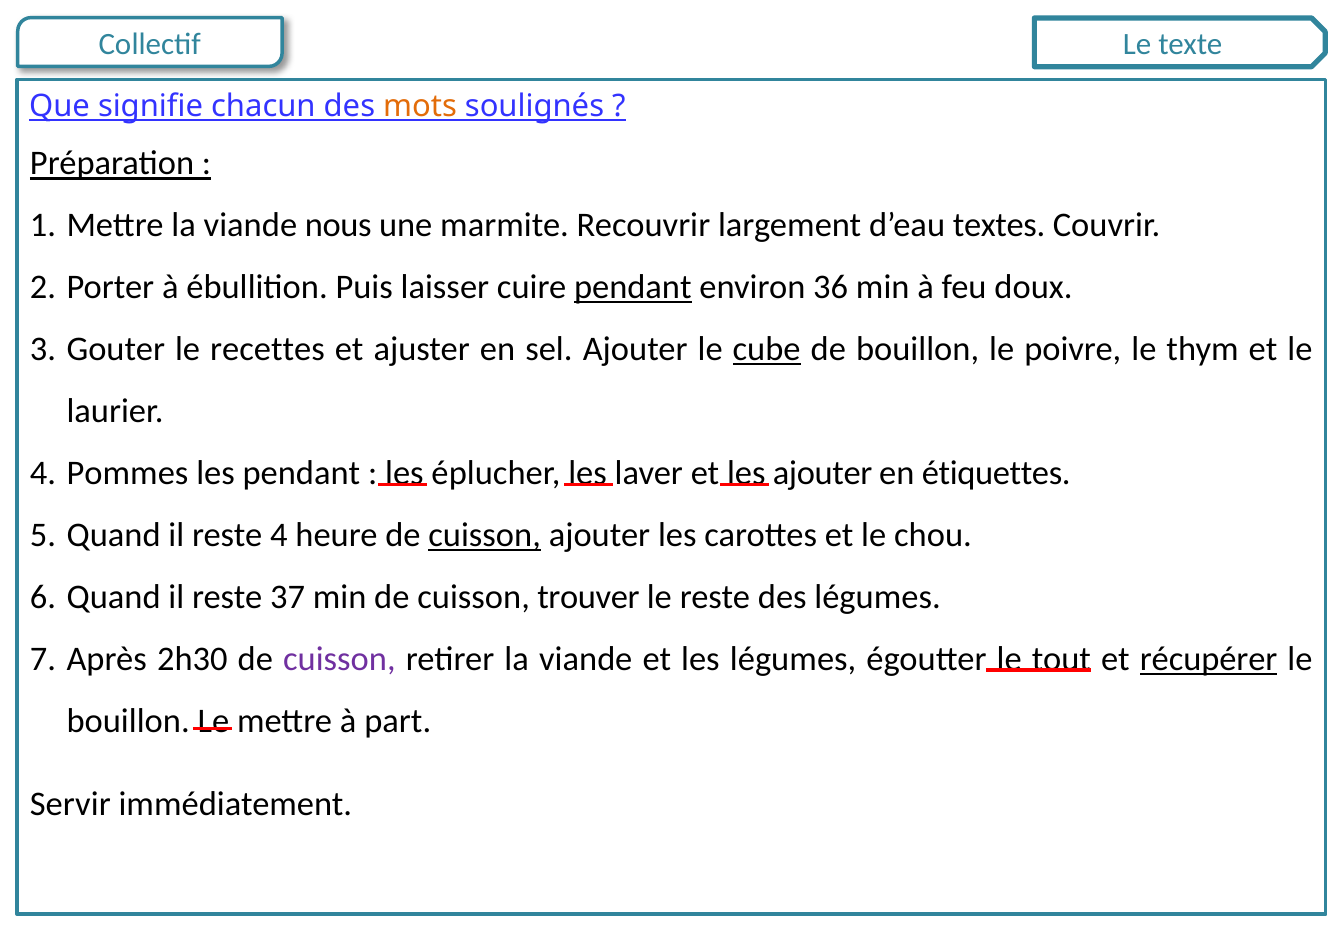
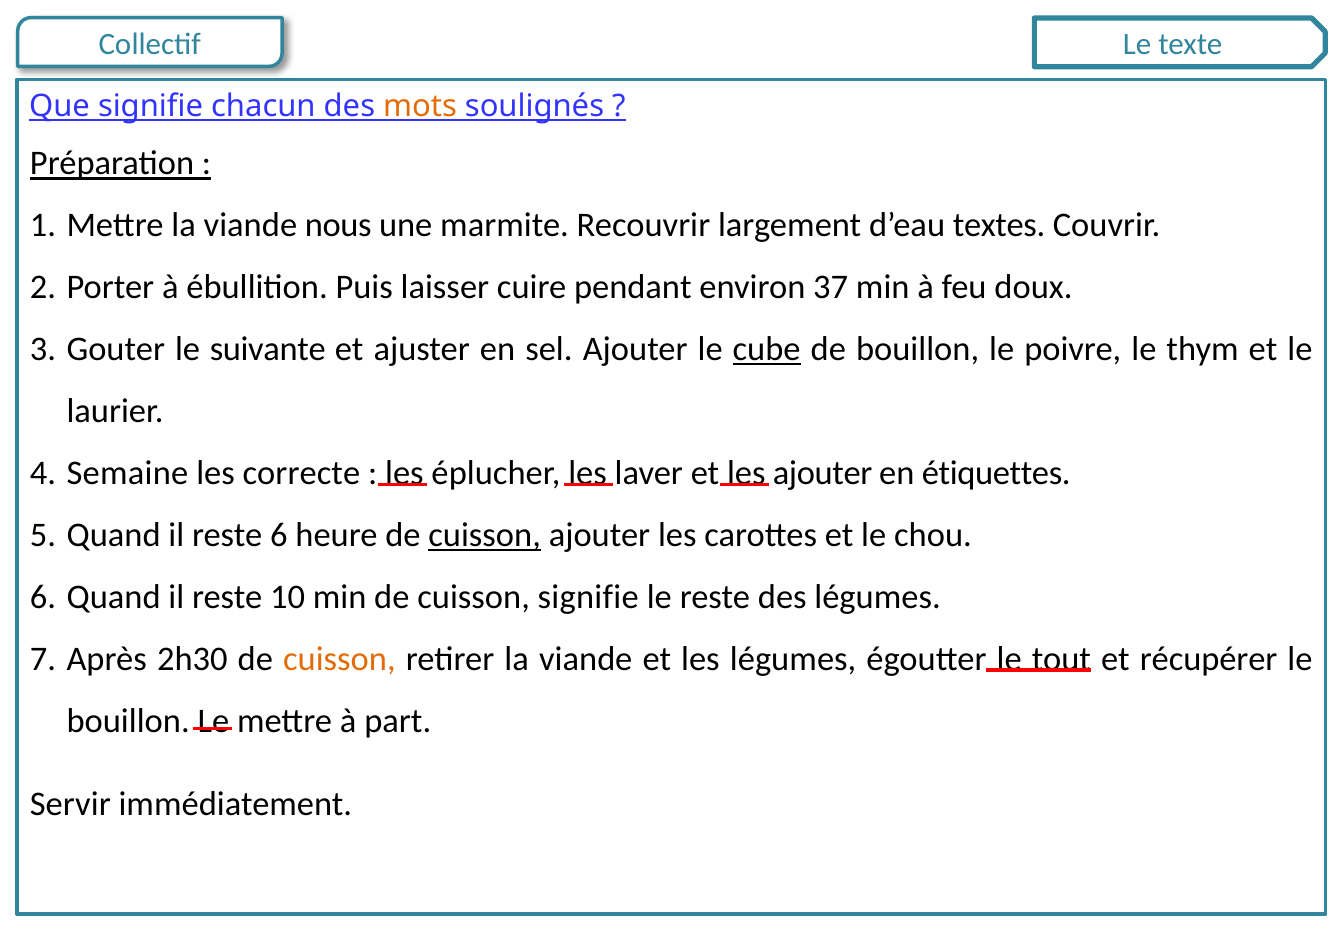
pendant underline: present -> none (633, 287)
36: 36 -> 37 (831, 287)
recettes: recettes -> suivante (268, 349)
Pommes: Pommes -> Semaine (127, 473)
les pendant: pendant -> correcte (301, 473)
reste 4: 4 -> 6 (279, 535)
37: 37 -> 10 (288, 597)
cuisson trouver: trouver -> signifie (588, 597)
cuisson colour: purple -> orange (339, 659)
récupérer underline: present -> none (1209, 659)
